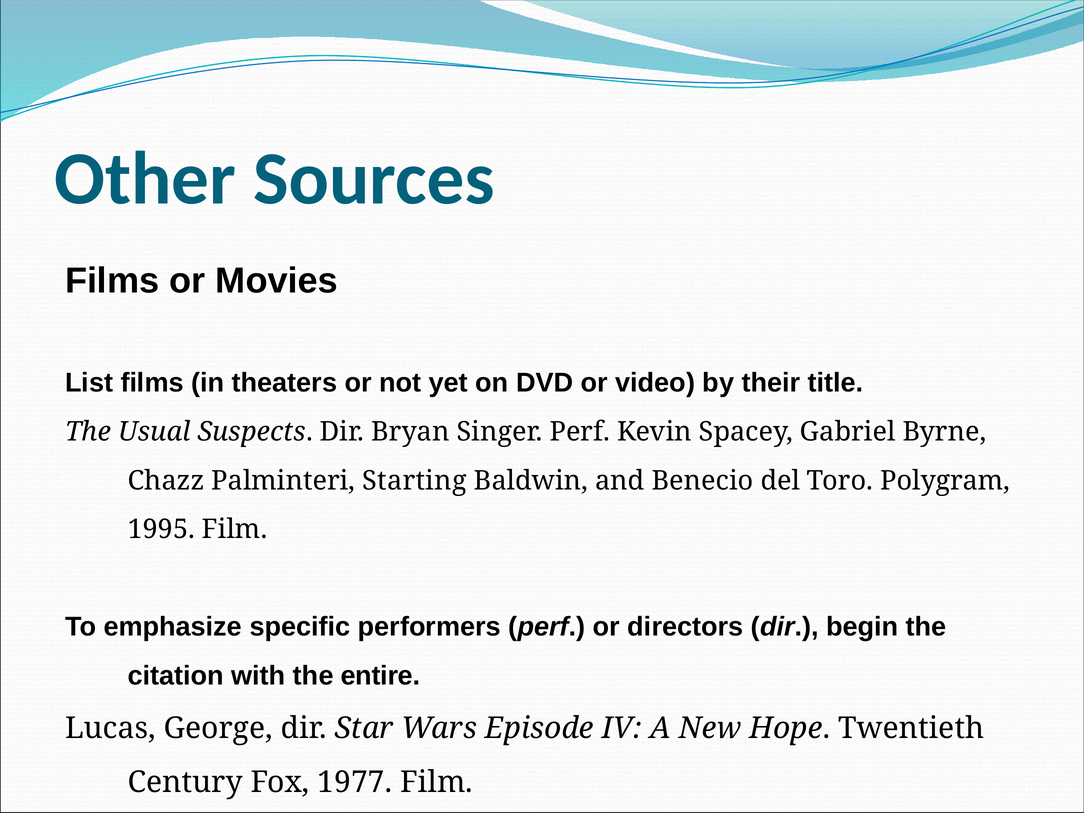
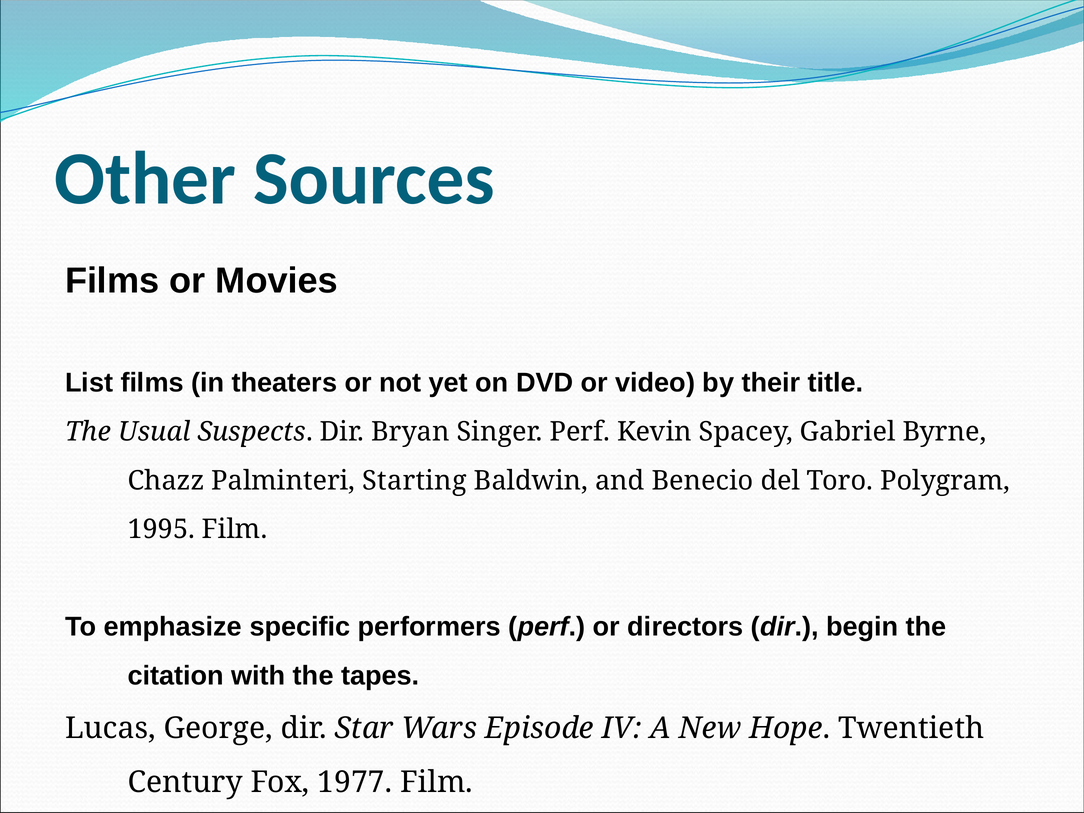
entire: entire -> tapes (380, 676)
